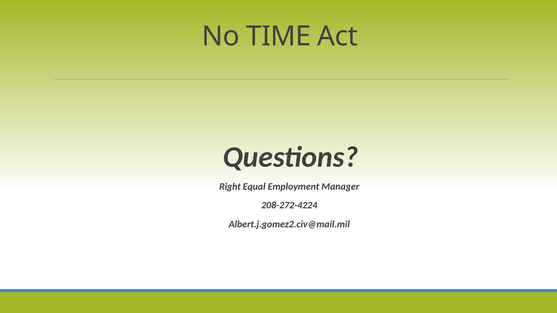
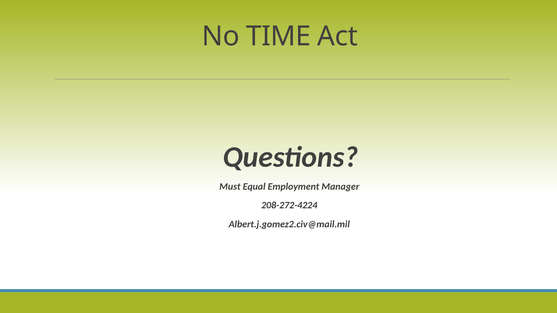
Right: Right -> Must (230, 187)
